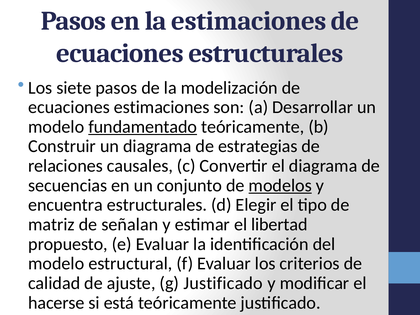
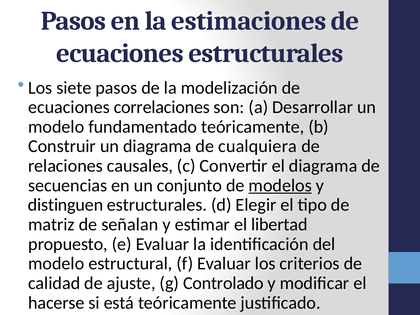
ecuaciones estimaciones: estimaciones -> correlaciones (162, 107)
fundamentado underline: present -> none (143, 127)
estrategias: estrategias -> cualquiera (258, 146)
encuentra: encuentra -> distinguen (66, 205)
g Justificado: Justificado -> Controlado (223, 283)
